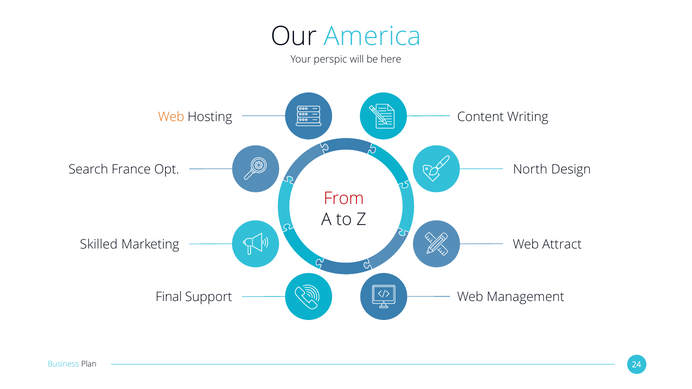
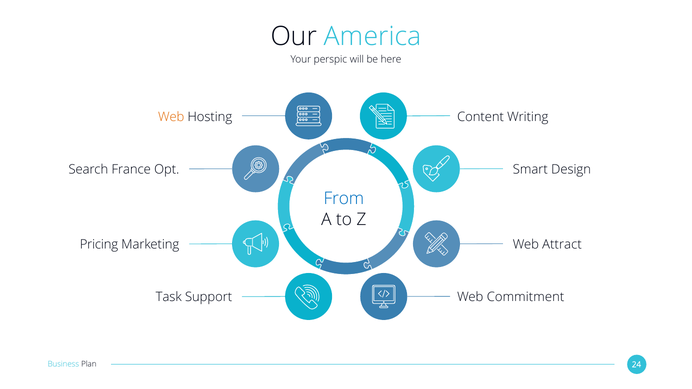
North: North -> Smart (530, 170)
From colour: red -> blue (344, 199)
Skilled: Skilled -> Pricing (99, 245)
Final: Final -> Task (169, 297)
Management: Management -> Commitment (526, 297)
